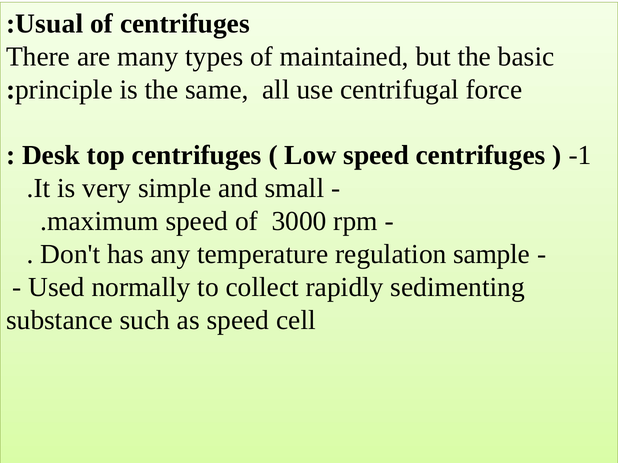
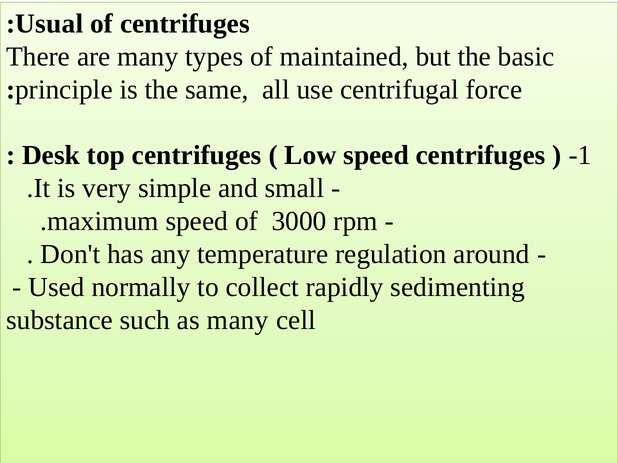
sample: sample -> around (492, 254)
as speed: speed -> many (238, 320)
